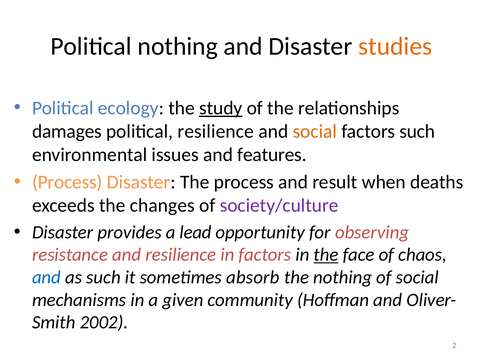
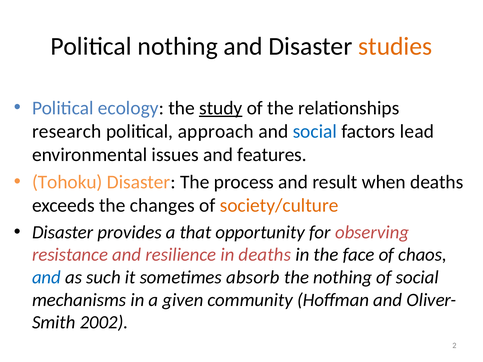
damages: damages -> research (67, 131)
political resilience: resilience -> approach (216, 131)
social colour: orange -> blue (315, 131)
factors such: such -> lead (417, 131)
Process: Process -> Tohoku (67, 182)
society/culture colour: purple -> orange (279, 205)
lead: lead -> that (196, 232)
in factors: factors -> deaths (265, 255)
the underline: present -> none (326, 255)
